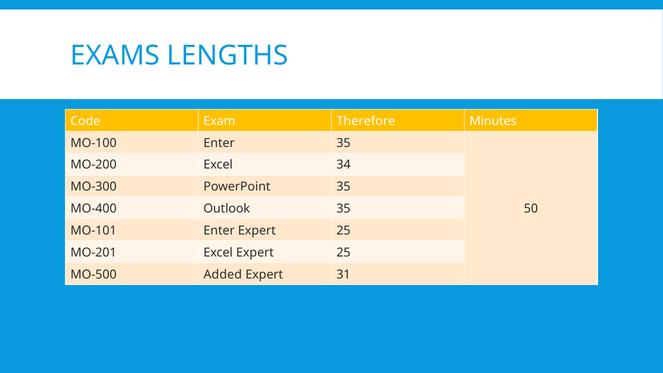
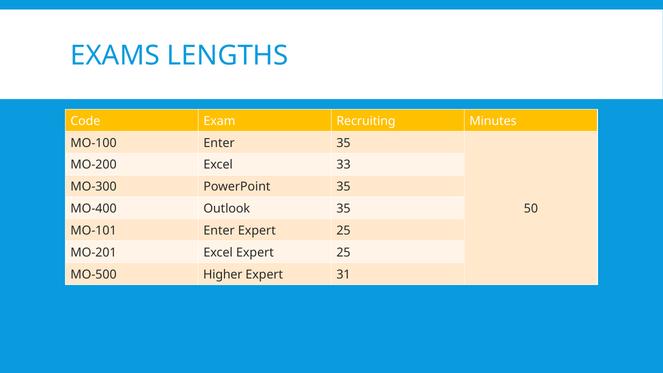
Therefore: Therefore -> Recruiting (366, 121)
34: 34 -> 33 (344, 165)
Added: Added -> Higher (223, 274)
